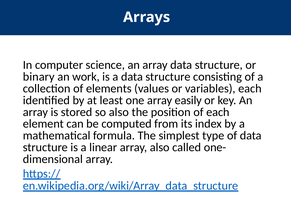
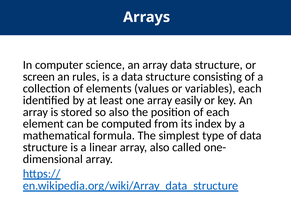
binary: binary -> screen (39, 77)
work: work -> rules (86, 77)
